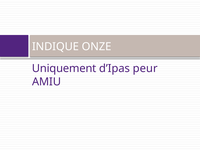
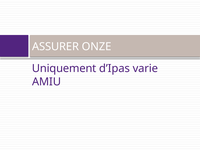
INDIQUE: INDIQUE -> ASSURER (55, 47)
peur: peur -> varie (145, 68)
